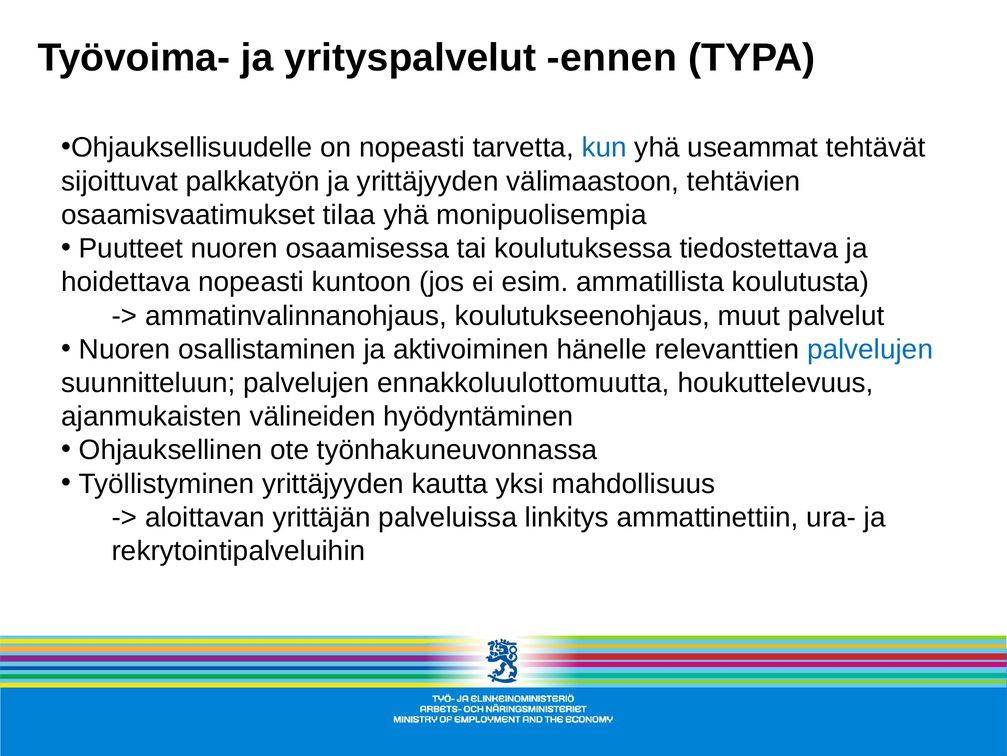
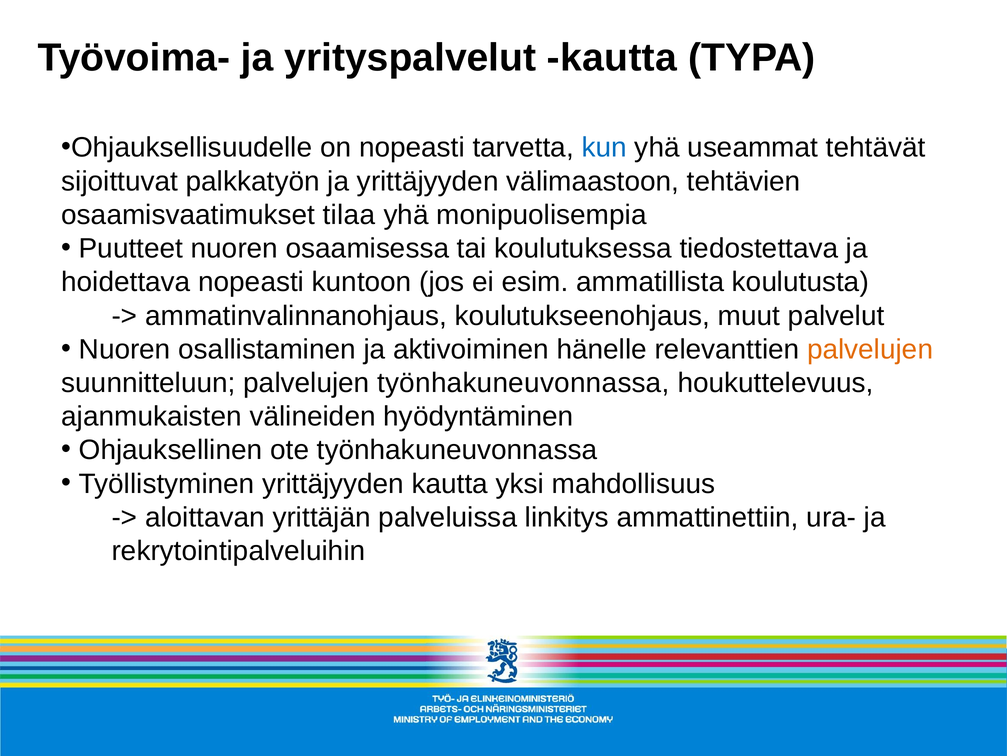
yrityspalvelut ennen: ennen -> kautta (612, 58)
palvelujen colour: blue -> orange (870, 349)
palvelujen ennakkoluulottomuutta: ennakkoluulottomuutta -> työnhakuneuvonnassa (523, 383)
